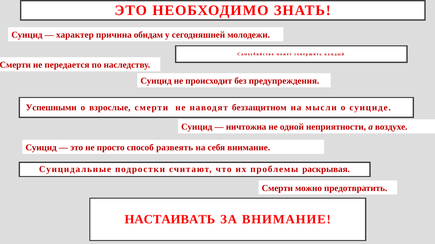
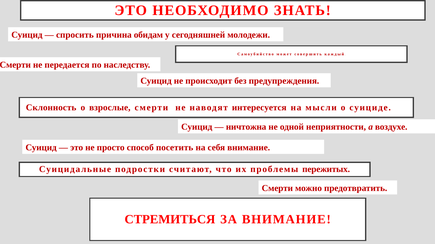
характер: характер -> спросить (75, 35)
Успешными: Успешными -> Склонность (51, 108)
беззащитном: беззащитном -> интересуется (259, 108)
развеять: развеять -> посетить (175, 148)
раскрывая: раскрывая -> пережитых (326, 170)
НАСТАИВАТЬ: НАСТАИВАТЬ -> СТРЕМИТЬСЯ (170, 220)
